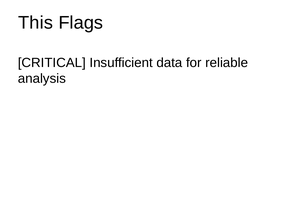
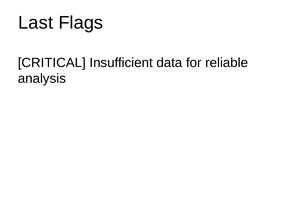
This: This -> Last (36, 23)
